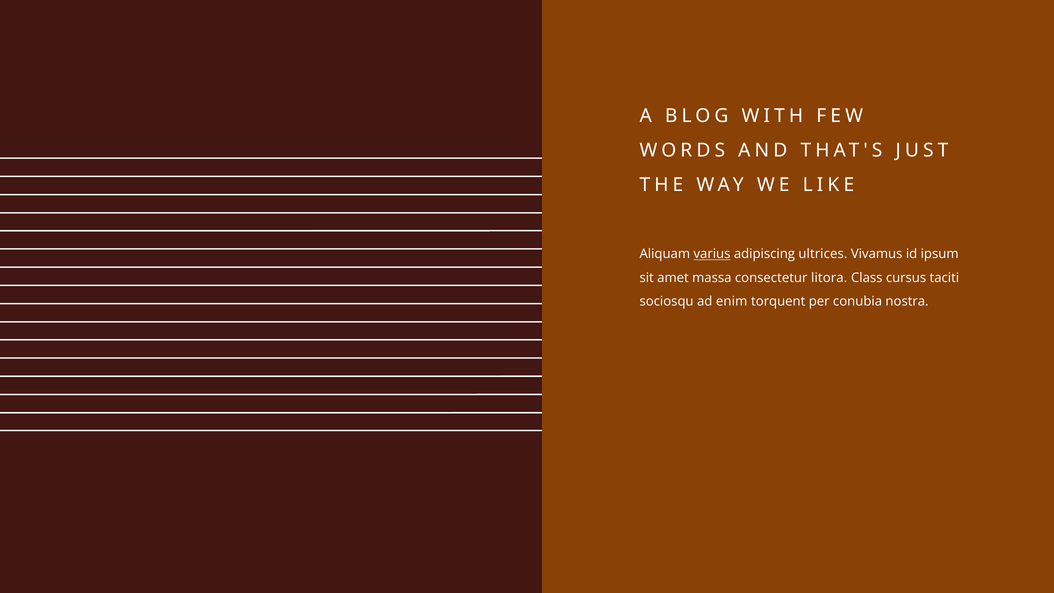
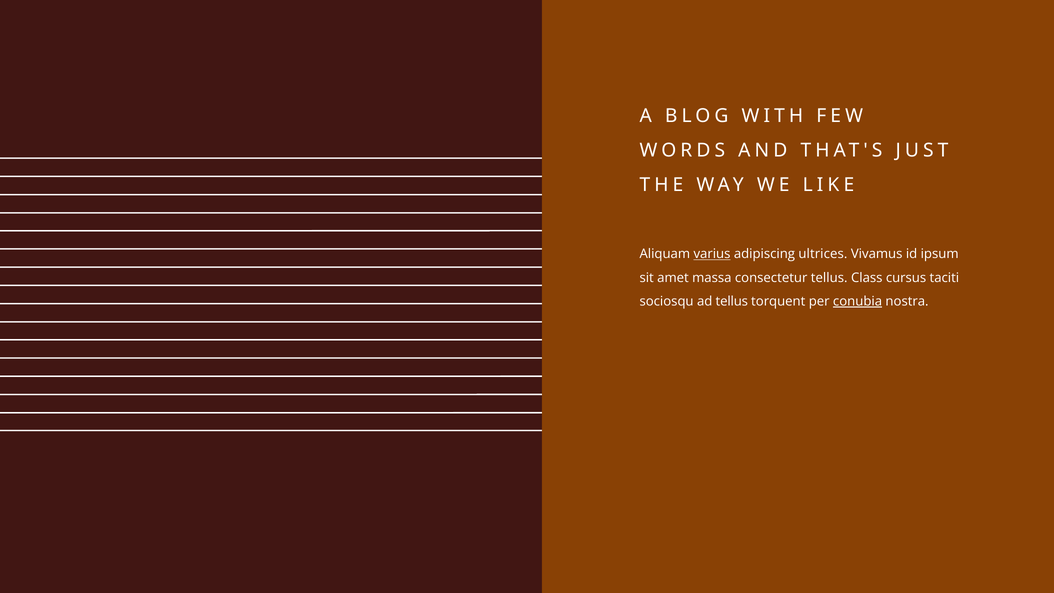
consectetur litora: litora -> tellus (829, 278)
ad enim: enim -> tellus (732, 301)
conubia underline: none -> present (858, 301)
